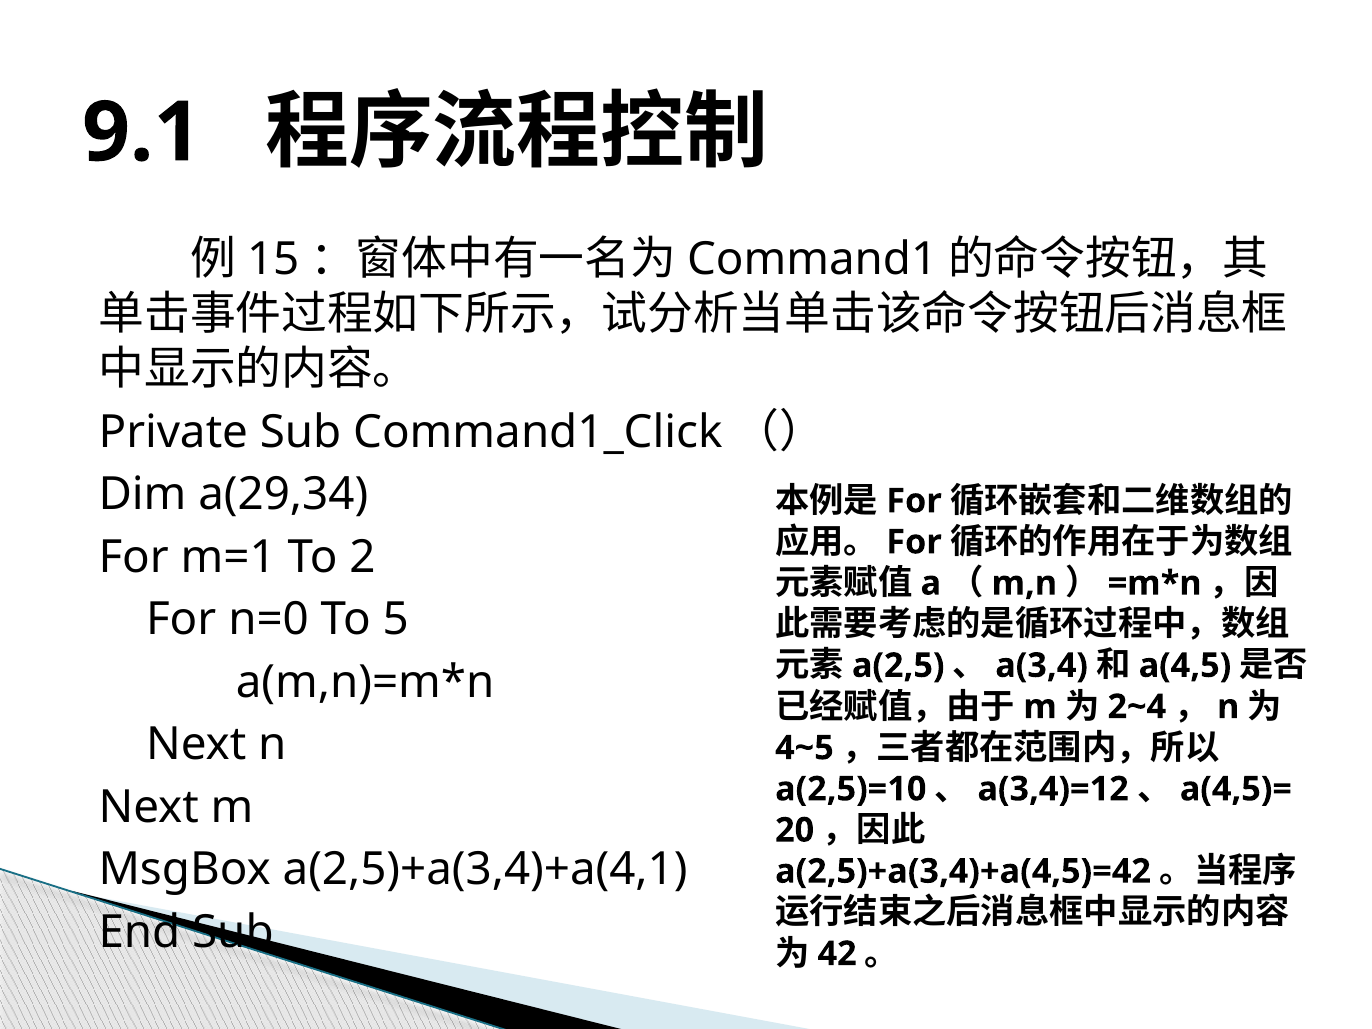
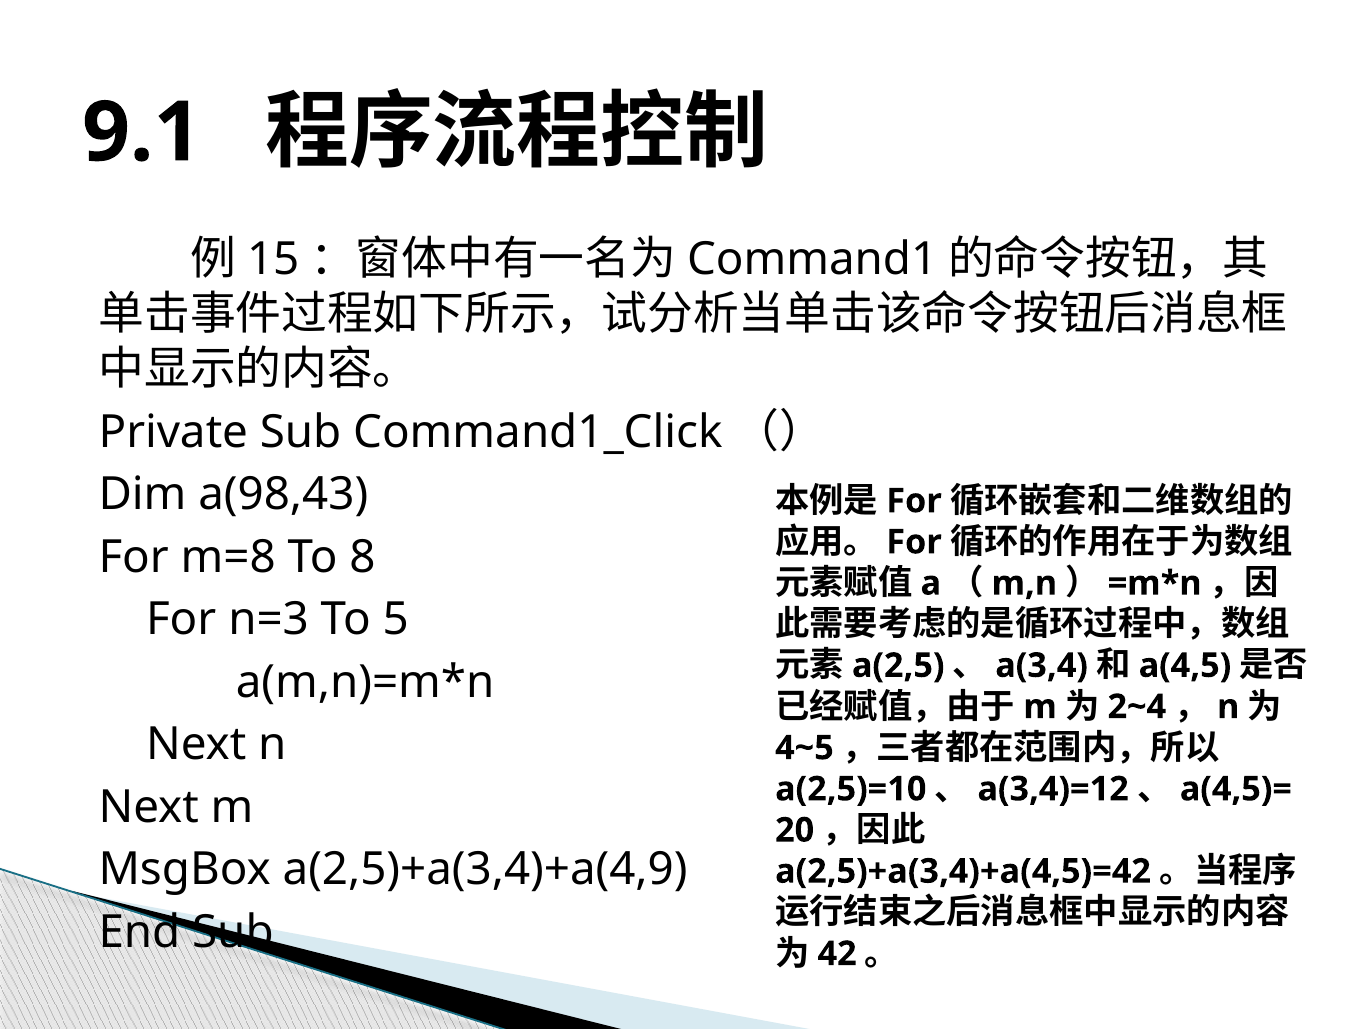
a(29,34: a(29,34 -> a(98,43 (283, 494)
m=1: m=1 -> m=8 (228, 557)
2: 2 -> 8 (363, 557)
n=0: n=0 -> n=3 (269, 619)
a(2,5)+a(3,4)+a(4,1: a(2,5)+a(3,4)+a(4,1 -> a(2,5)+a(3,4)+a(4,9 (485, 869)
